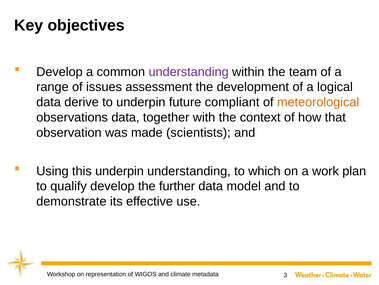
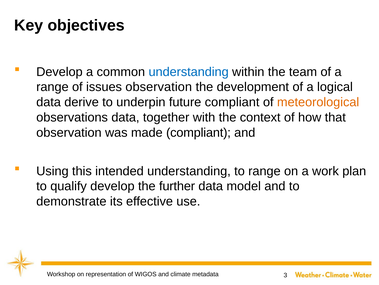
understanding colour: purple -> blue (189, 72)
issues assessment: assessment -> observation (159, 87)
made scientists: scientists -> compliant (198, 132)
this underpin: underpin -> intended (119, 171)
to which: which -> range (264, 171)
